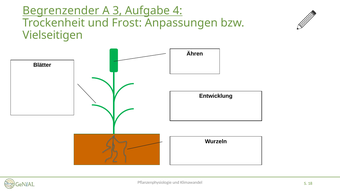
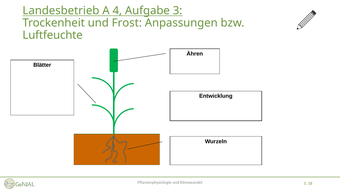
Begrenzender: Begrenzender -> Landesbetrieb (61, 11)
3: 3 -> 4 (117, 11)
4: 4 -> 3 (178, 11)
Vielseitigen: Vielseitigen -> Luftfeuchte (53, 35)
